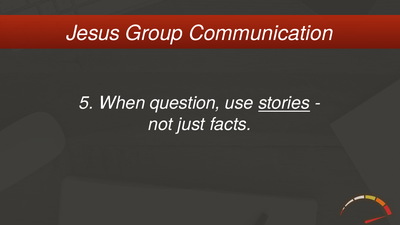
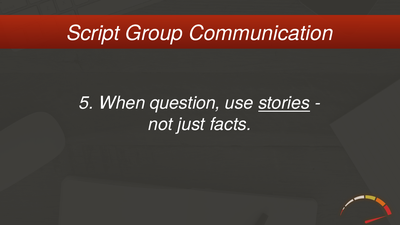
Jesus: Jesus -> Script (93, 33)
